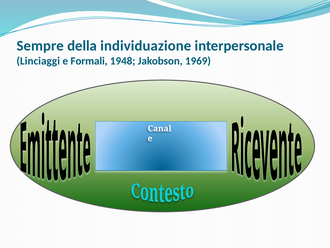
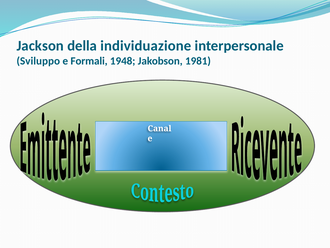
Sempre: Sempre -> Jackson (40, 46)
Linciaggi: Linciaggi -> Sviluppo (38, 61)
1969: 1969 -> 1981 (198, 61)
